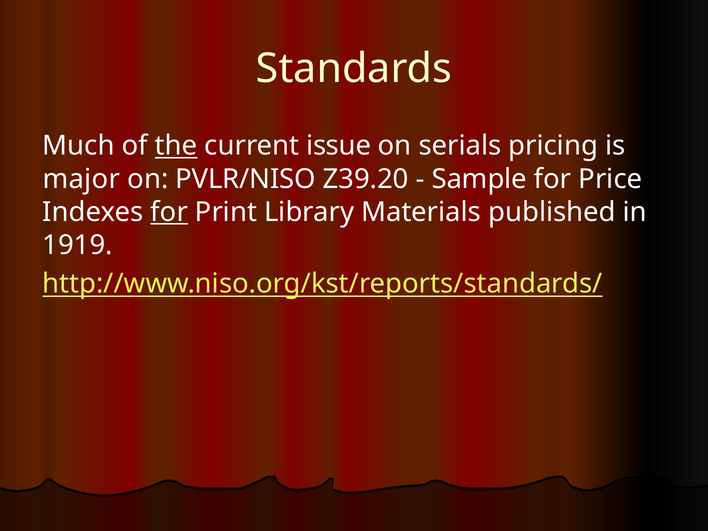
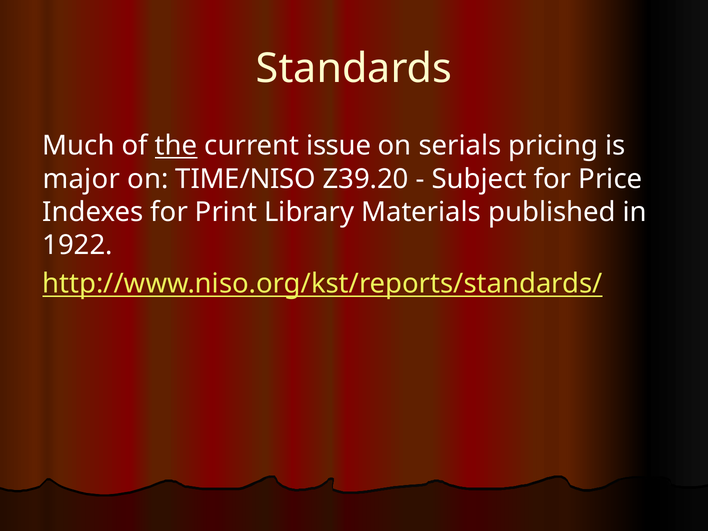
PVLR/NISO: PVLR/NISO -> TIME/NISO (246, 179)
Sample: Sample -> Subject (479, 179)
for underline: present -> none (169, 212)
1919: 1919 -> 1922 (78, 245)
